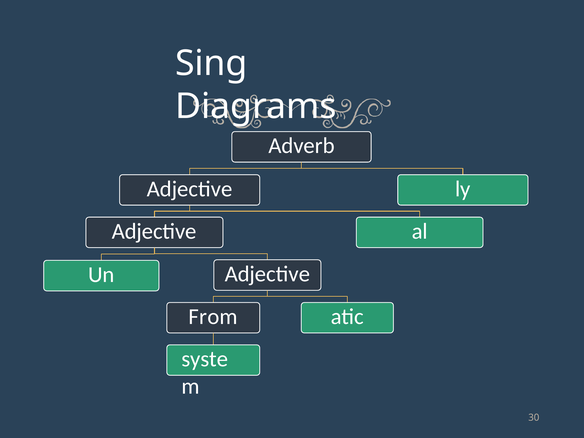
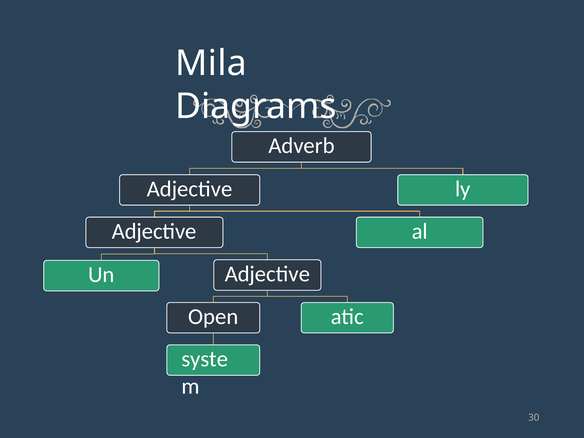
Sing: Sing -> Mila (211, 64)
From: From -> Open (213, 317)
